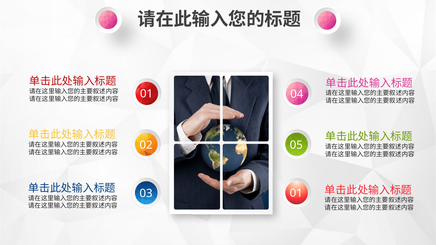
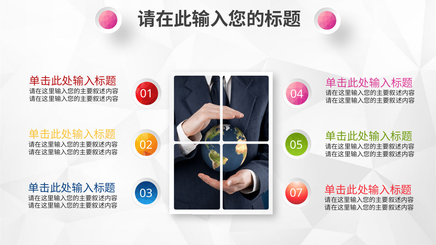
03 01: 01 -> 07 (296, 193)
